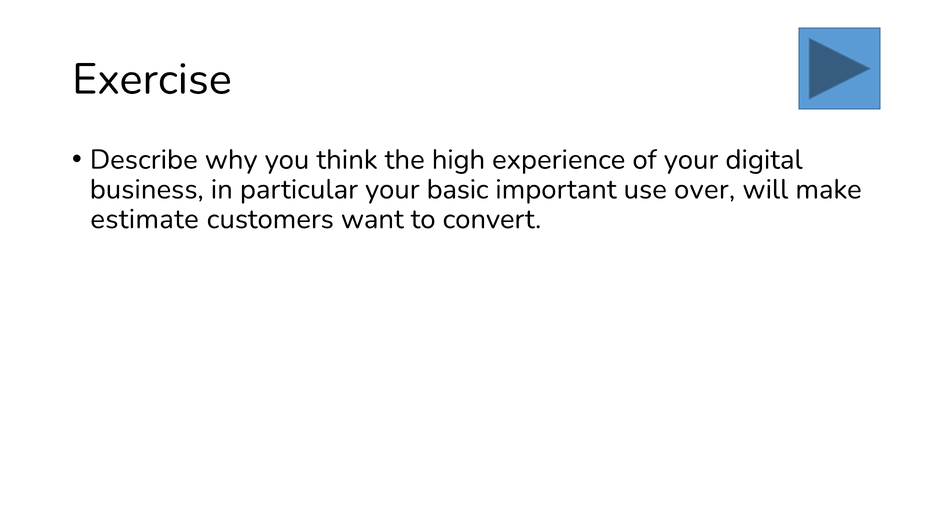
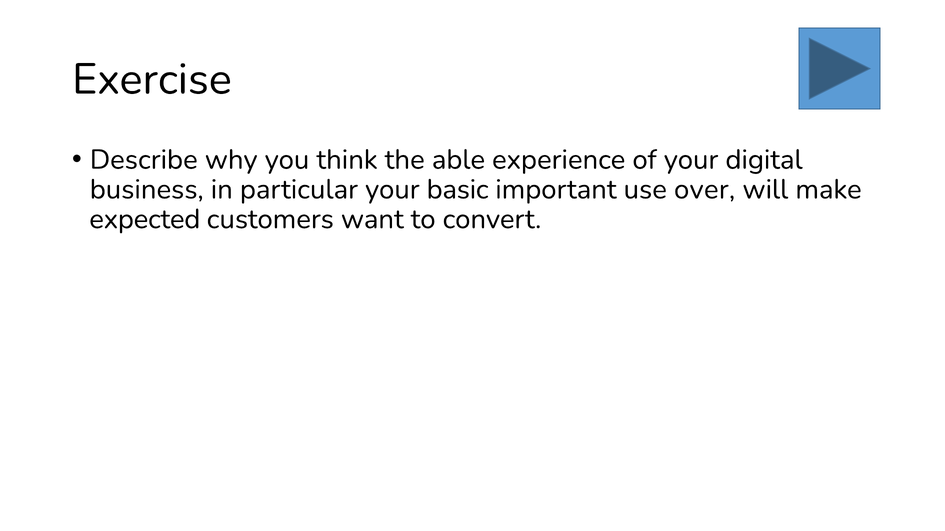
high: high -> able (458, 160)
estimate: estimate -> expected (145, 219)
